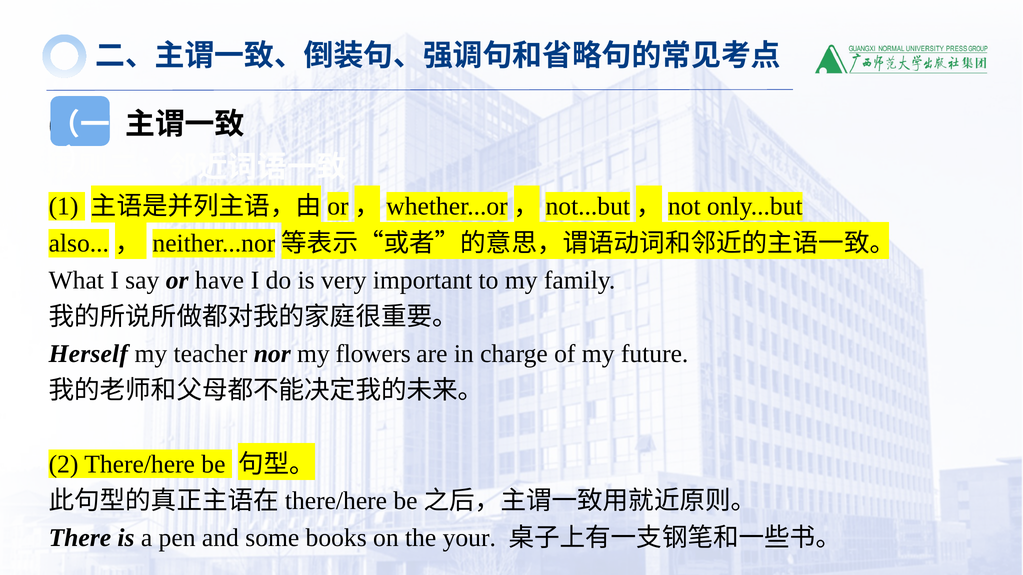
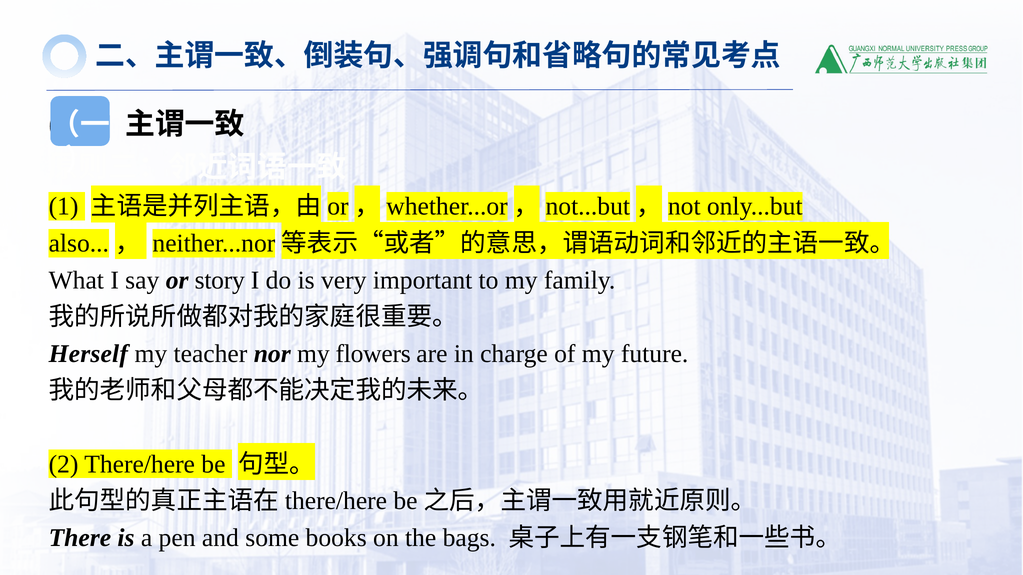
have: have -> story (220, 280)
your: your -> bags (469, 538)
